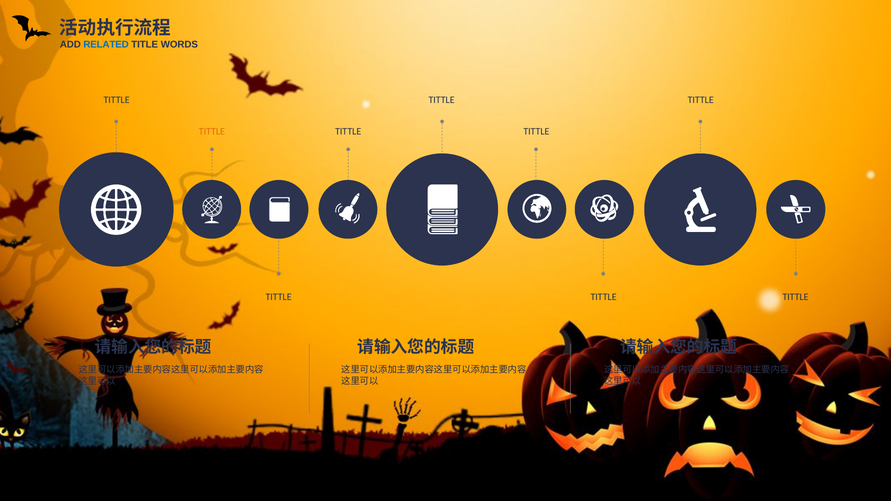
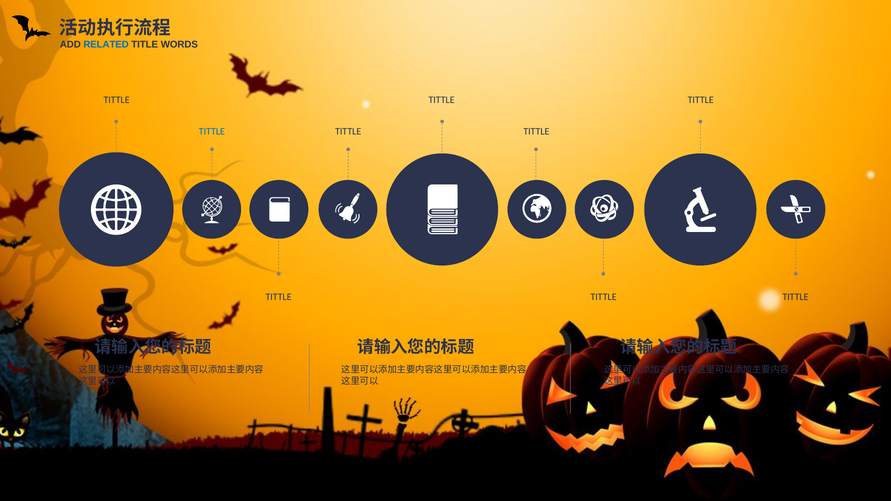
TITTLE colour: orange -> blue (212, 132)
